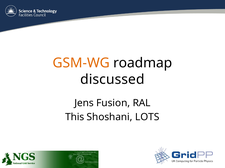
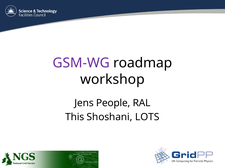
GSM-WG colour: orange -> purple (81, 63)
discussed: discussed -> workshop (112, 80)
Fusion: Fusion -> People (113, 103)
